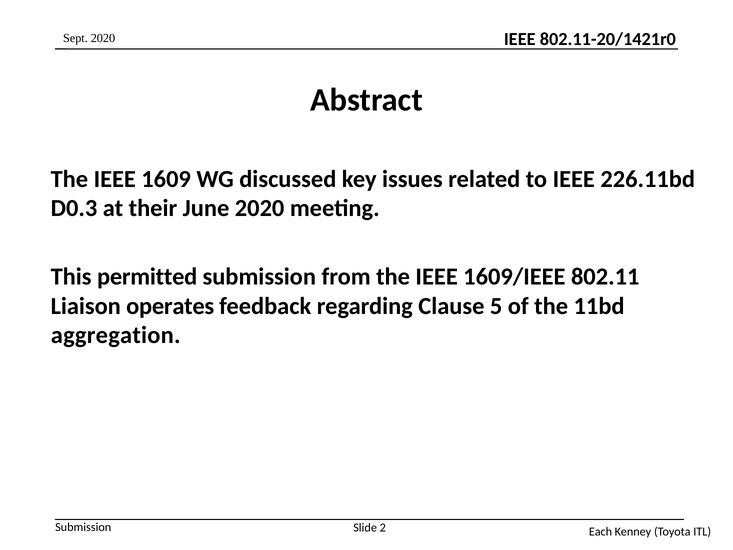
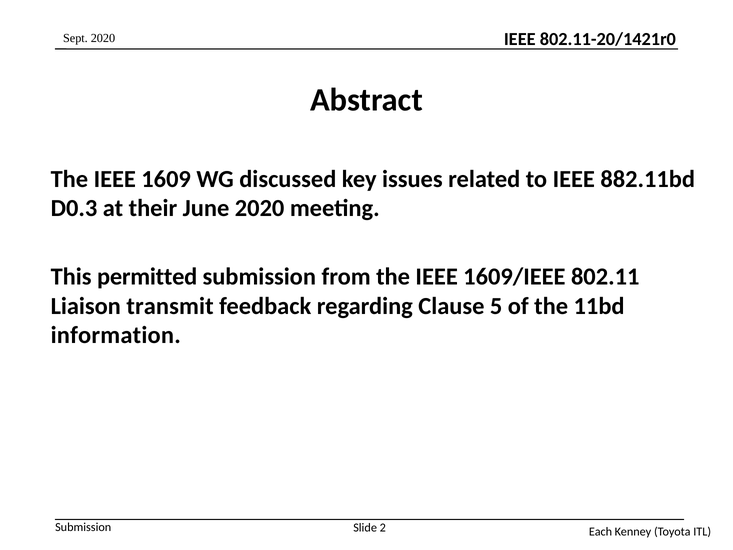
226.11bd: 226.11bd -> 882.11bd (648, 179)
operates: operates -> transmit (170, 306)
aggregation: aggregation -> information (116, 335)
